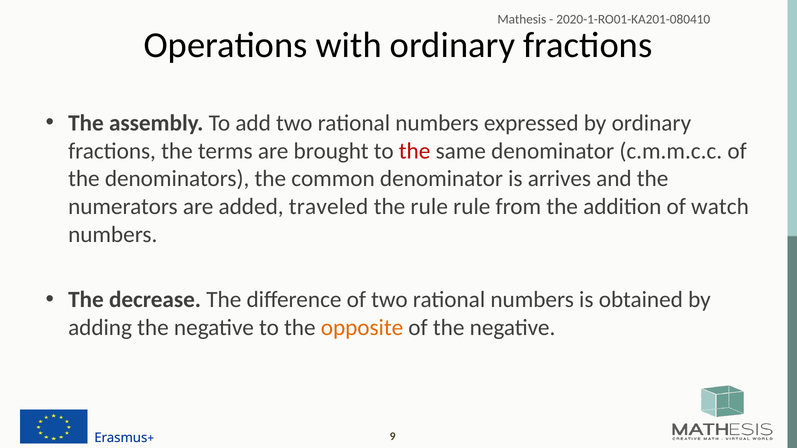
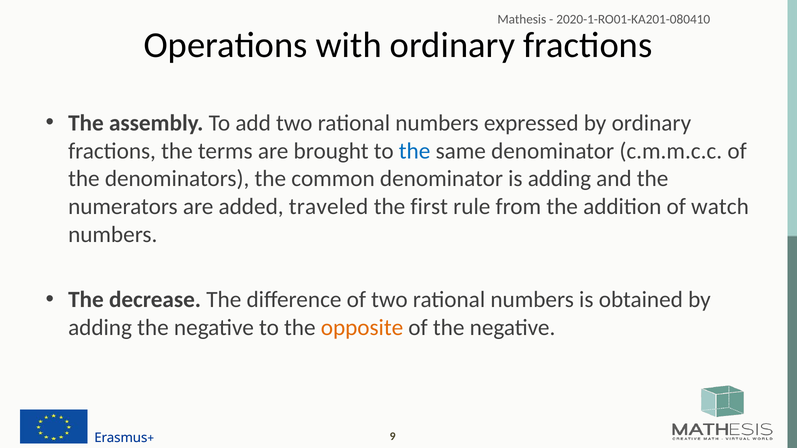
the colour: red -> blue (415, 151)
is arrives: arrives -> adding (559, 179)
the rule: rule -> first (429, 207)
